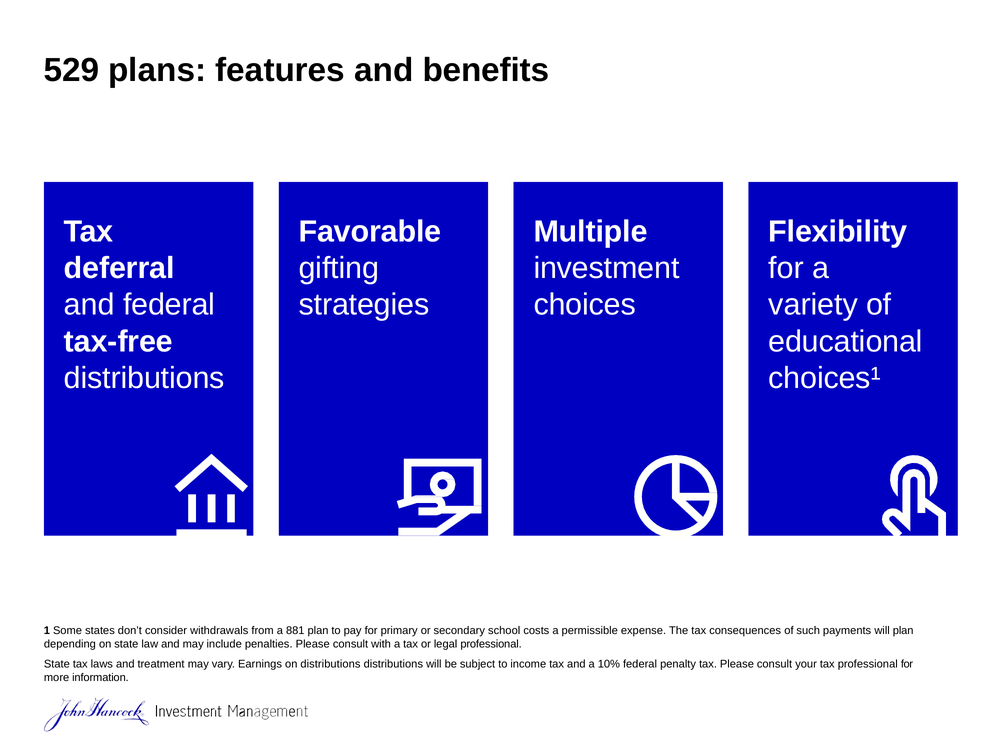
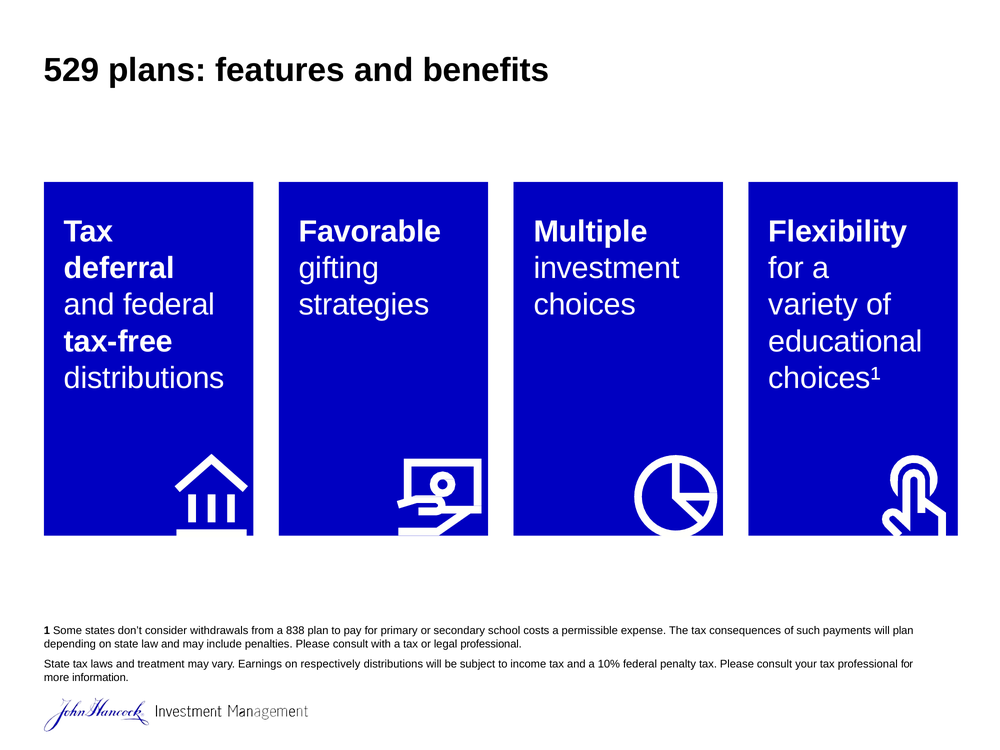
881: 881 -> 838 (295, 631)
on distributions: distributions -> respectively (330, 664)
